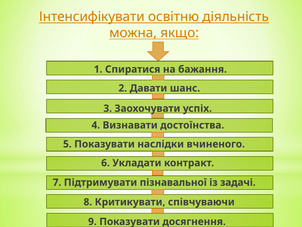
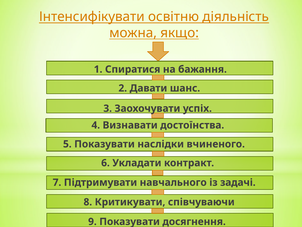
пізнавальної: пізнавальної -> навчального (173, 182)
